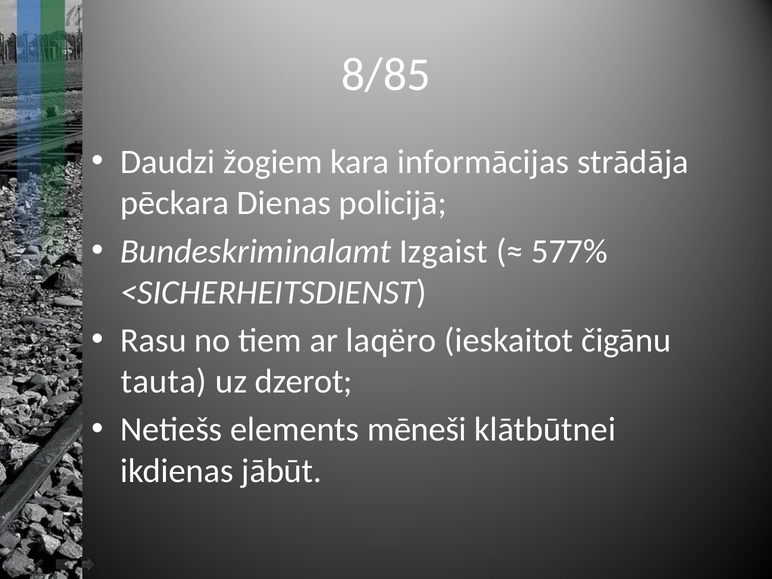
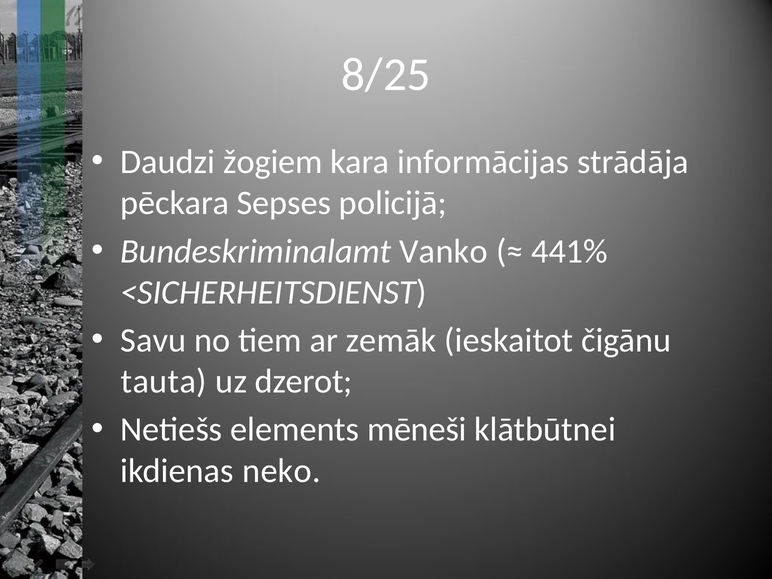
8/85: 8/85 -> 8/25 (386, 75)
Dienas: Dienas -> Sepses (284, 203)
Izgaist: Izgaist -> Vanko (443, 251)
577%: 577% -> 441% (570, 251)
Rasu: Rasu -> Savu (153, 340)
laqëro: laqëro -> zemāk (391, 340)
jābūt: jābūt -> neko (282, 471)
